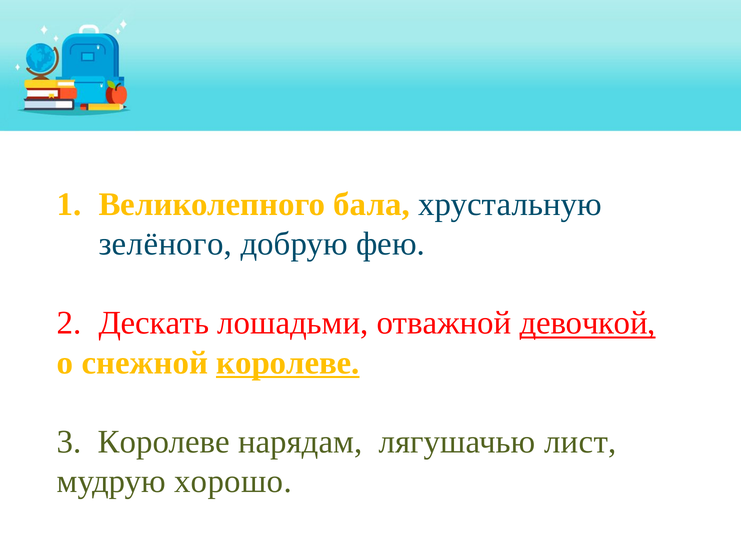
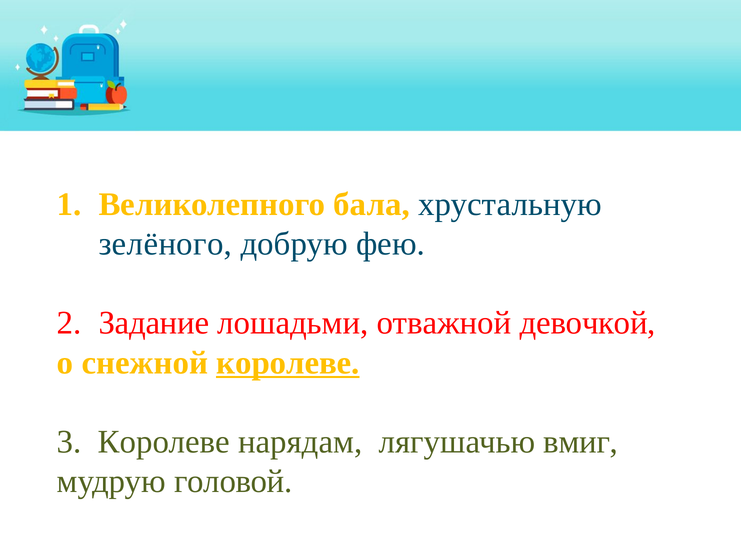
Дескать: Дескать -> Задание (154, 323)
девочкой underline: present -> none (588, 323)
лист: лист -> вмиг (581, 442)
хорошо: хорошо -> головой (233, 481)
